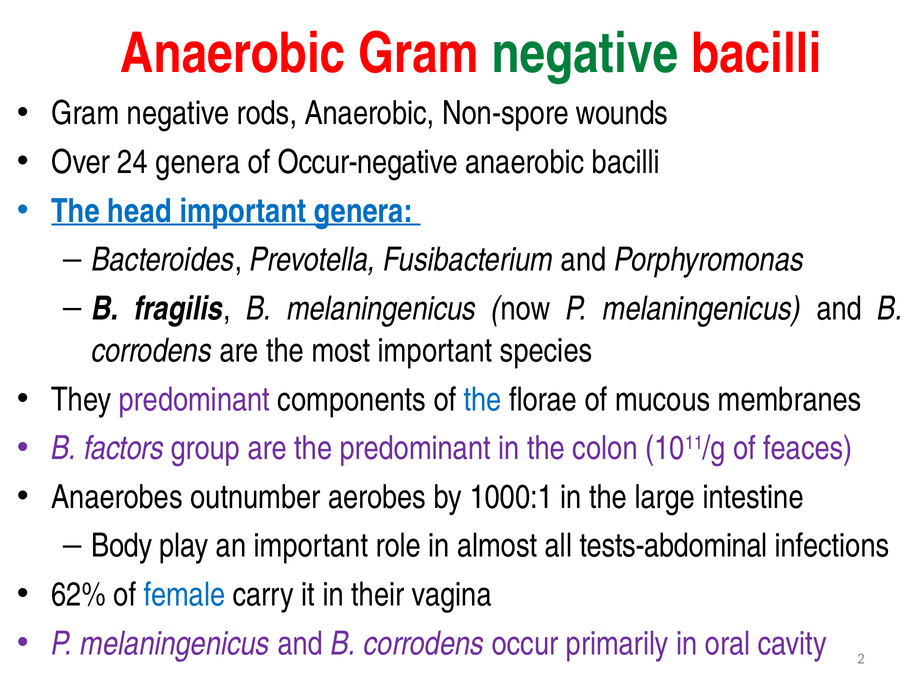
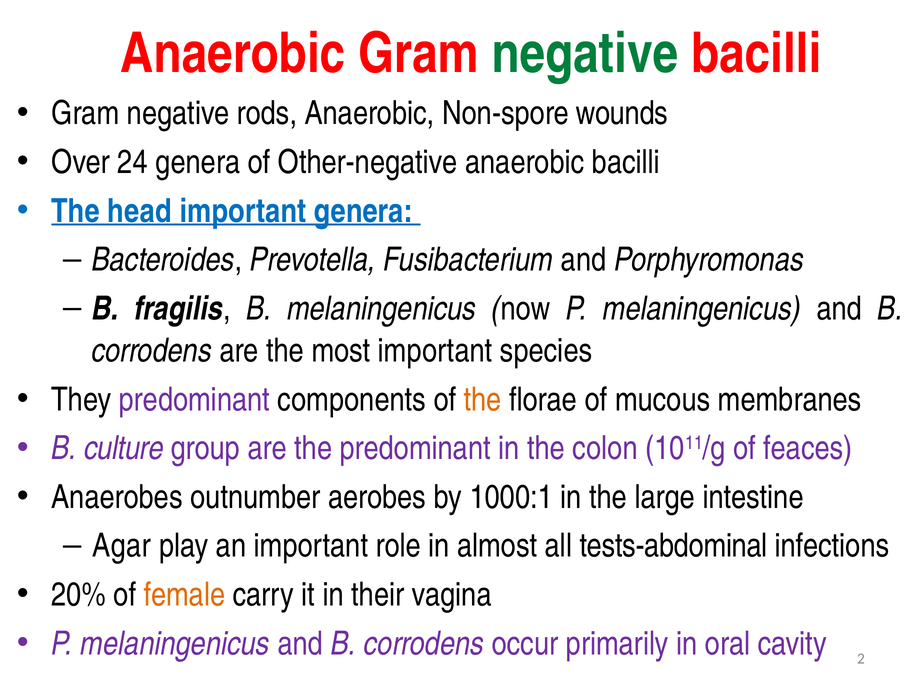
Occur-negative: Occur-negative -> Other-negative (368, 162)
the colour: blue -> orange (483, 400)
factors: factors -> culture (124, 448)
Body: Body -> Agar (121, 546)
62%: 62% -> 20% (79, 595)
female colour: blue -> orange (184, 595)
